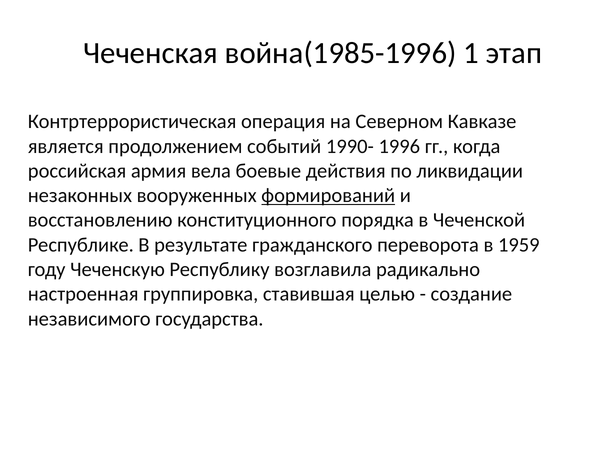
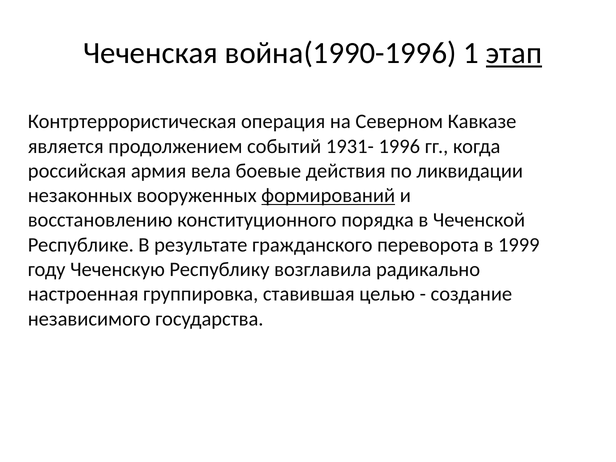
война(1985-1996: война(1985-1996 -> война(1990-1996 (341, 53)
этап underline: none -> present (514, 53)
1990-: 1990- -> 1931- (350, 146)
1959: 1959 -> 1999 (519, 245)
